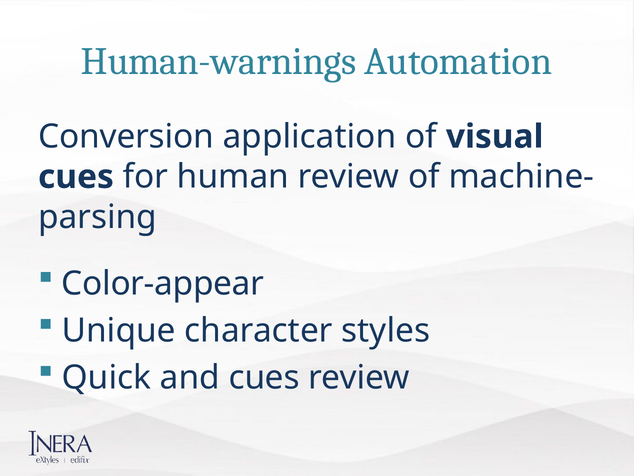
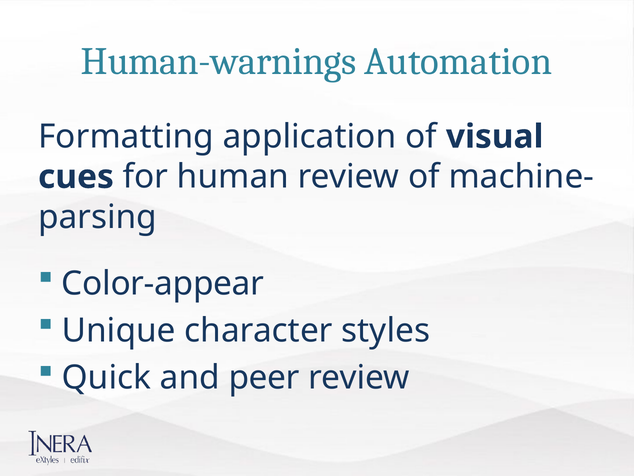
Conversion: Conversion -> Formatting (126, 137)
and cues: cues -> peer (264, 377)
